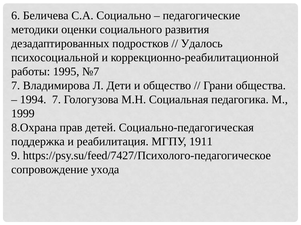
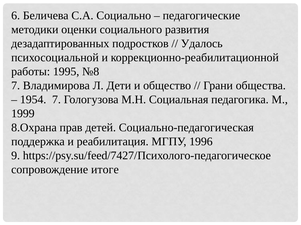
№7: №7 -> №8 (91, 72)
1994: 1994 -> 1954 (33, 100)
1911: 1911 -> 1996 (201, 142)
ухода: ухода -> итоге (105, 170)
